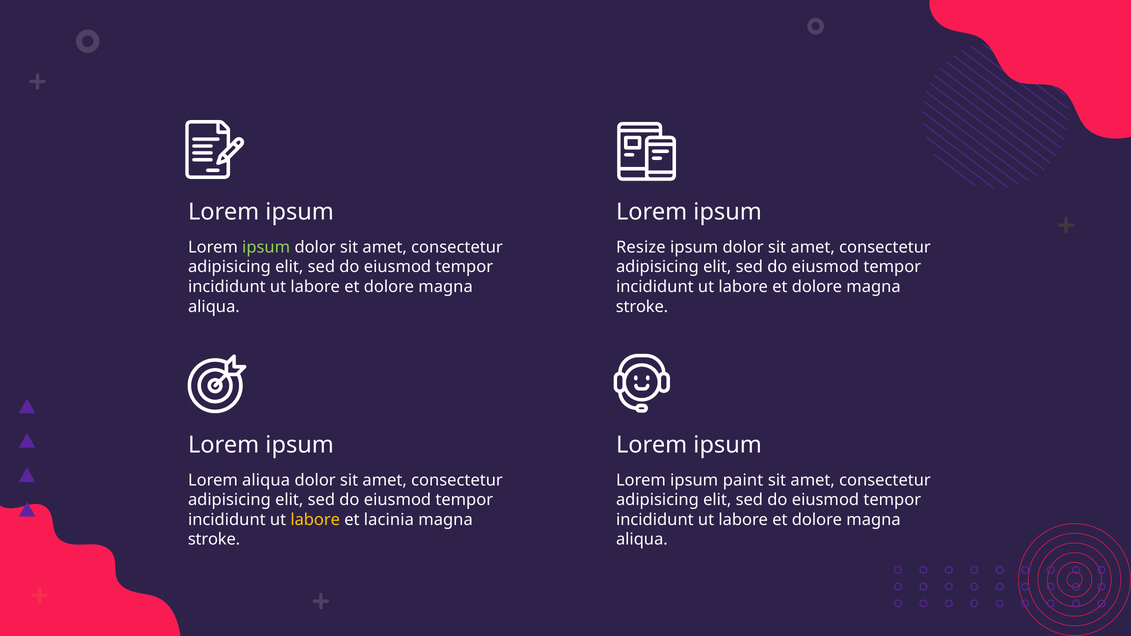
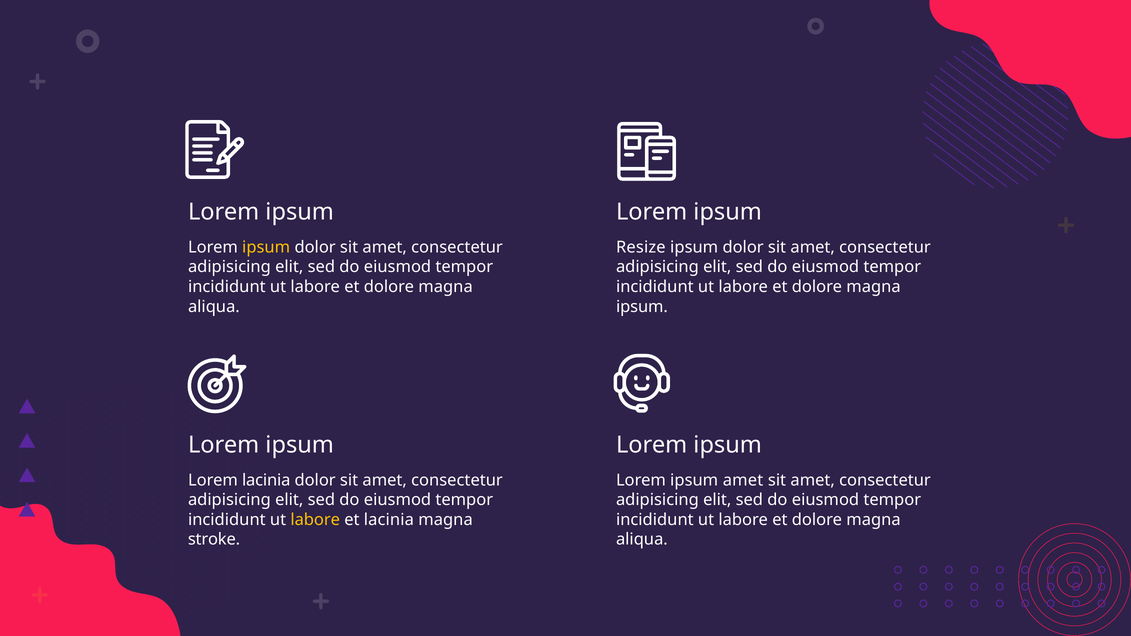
ipsum colour: light green -> yellow (266, 247)
stroke: stroke -> ipsum (642, 307)
Lorem aliqua: aliqua -> lacinia (266, 480)
ipsum paint: paint -> amet (743, 480)
